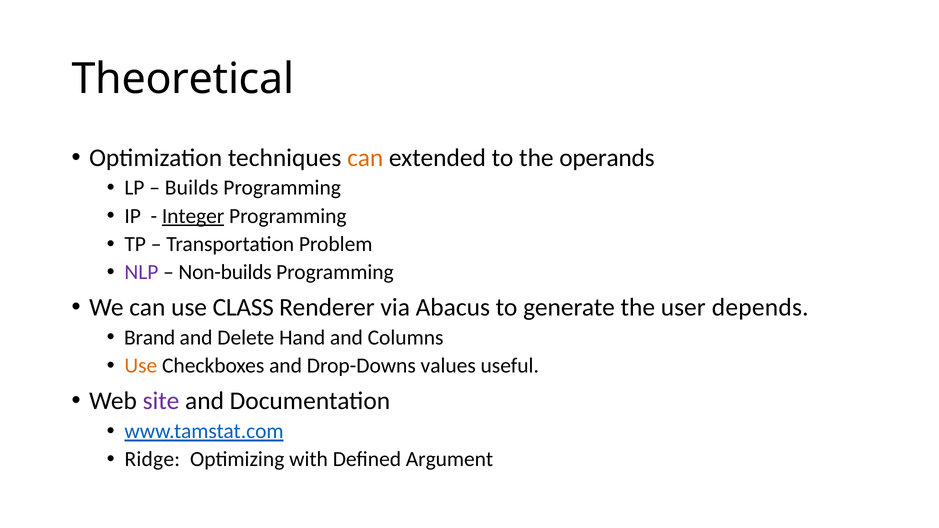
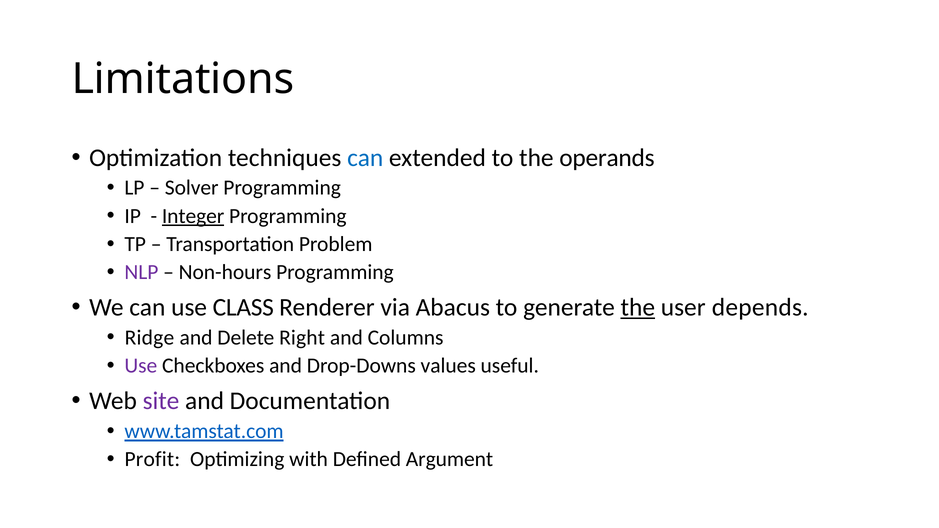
Theoretical: Theoretical -> Limitations (183, 79)
can colour: orange -> blue (365, 158)
Builds: Builds -> Solver (192, 188)
Non-builds: Non-builds -> Non-hours (225, 272)
the underline: none -> present (638, 307)
Brand: Brand -> Ridge (149, 338)
Hand: Hand -> Right (302, 338)
Use colour: orange -> purple (141, 366)
Ridge: Ridge -> Profit (152, 460)
